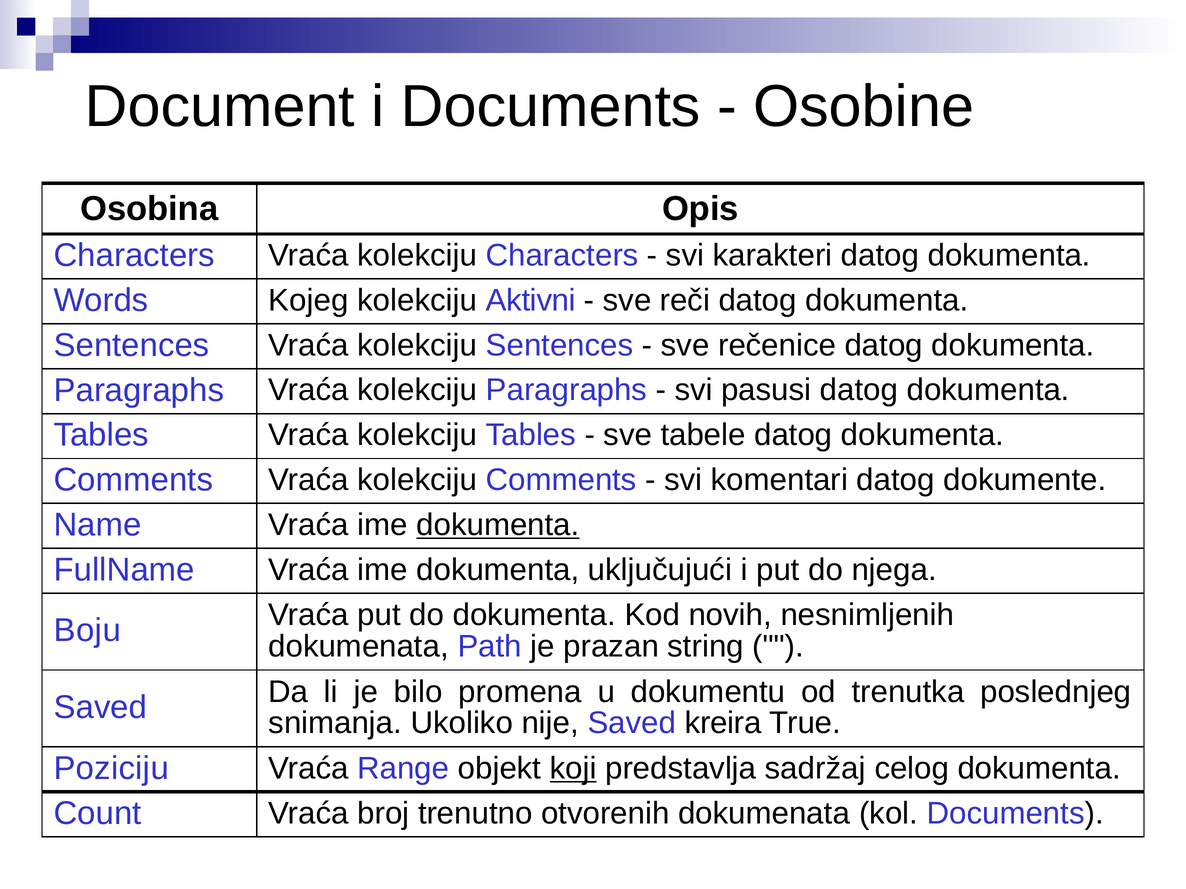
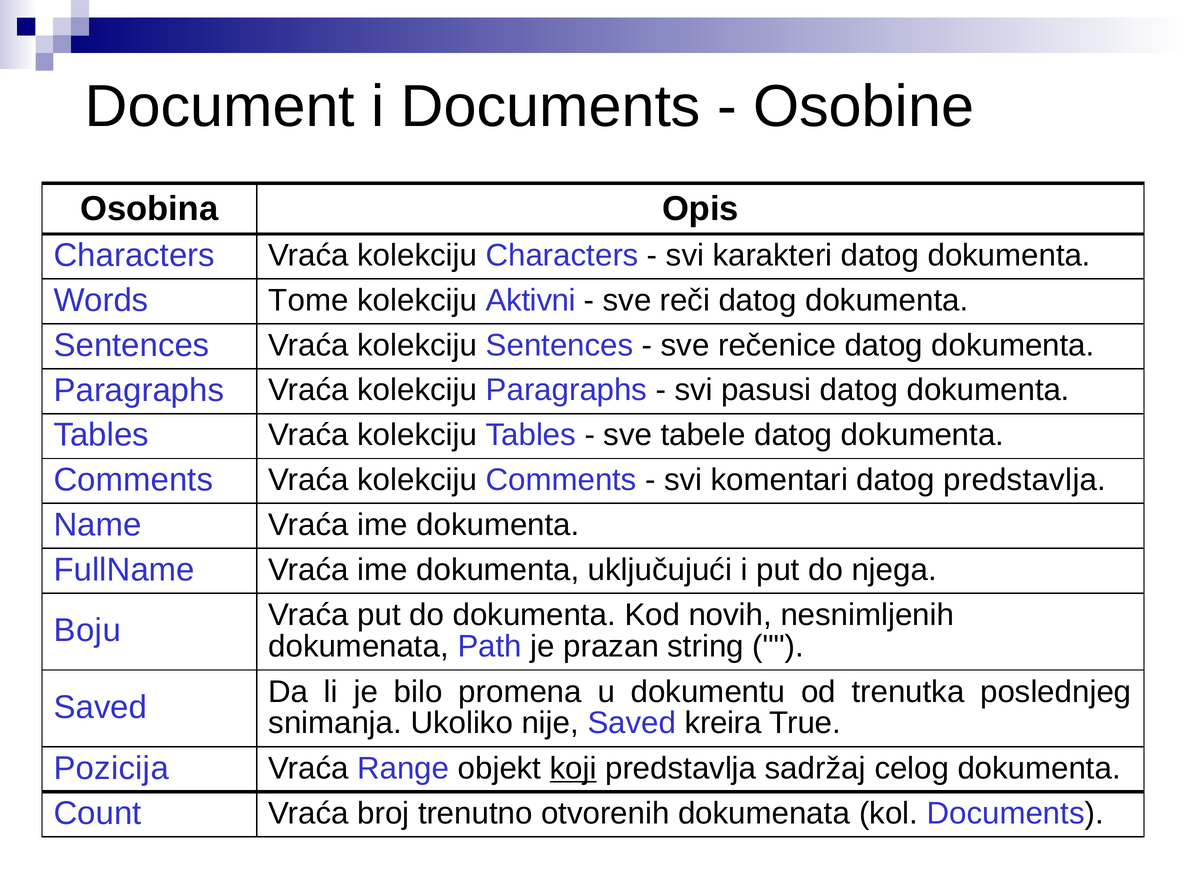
Kojeg: Kojeg -> Tome (309, 301)
datog dokumente: dokumente -> predstavlja (1025, 480)
dokumenta underline: present -> none (498, 525)
Poziciju: Poziciju -> Pozicija (111, 769)
